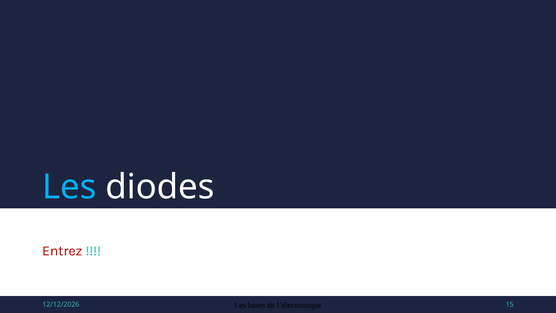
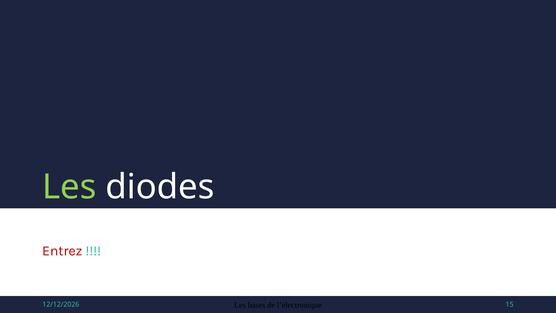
Les colour: light blue -> light green (69, 187)
